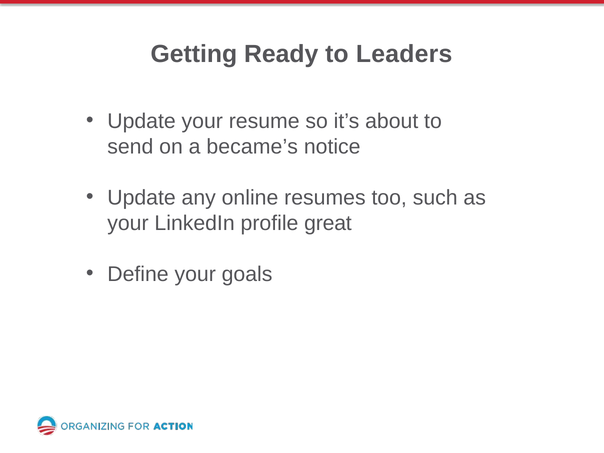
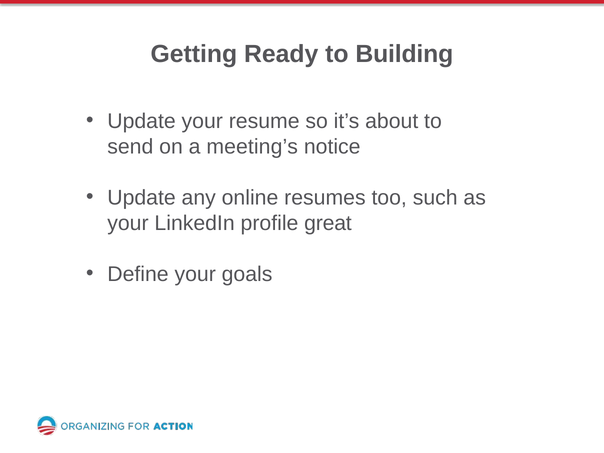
Leaders: Leaders -> Building (404, 54)
became’s: became’s -> meeting’s (252, 147)
